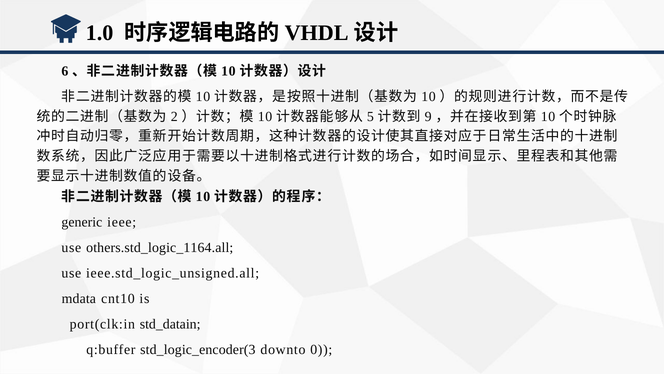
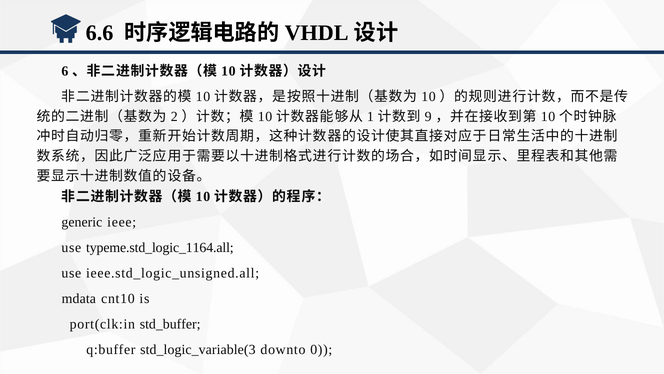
1.0: 1.0 -> 6.6 (100, 33)
5: 5 -> 1 (370, 116)
others.std_logic_1164.all: others.std_logic_1164.all -> typeme.std_logic_1164.all (160, 247)
std_datain: std_datain -> std_buffer (170, 324)
std_logic_encoder(3: std_logic_encoder(3 -> std_logic_variable(3 (198, 349)
